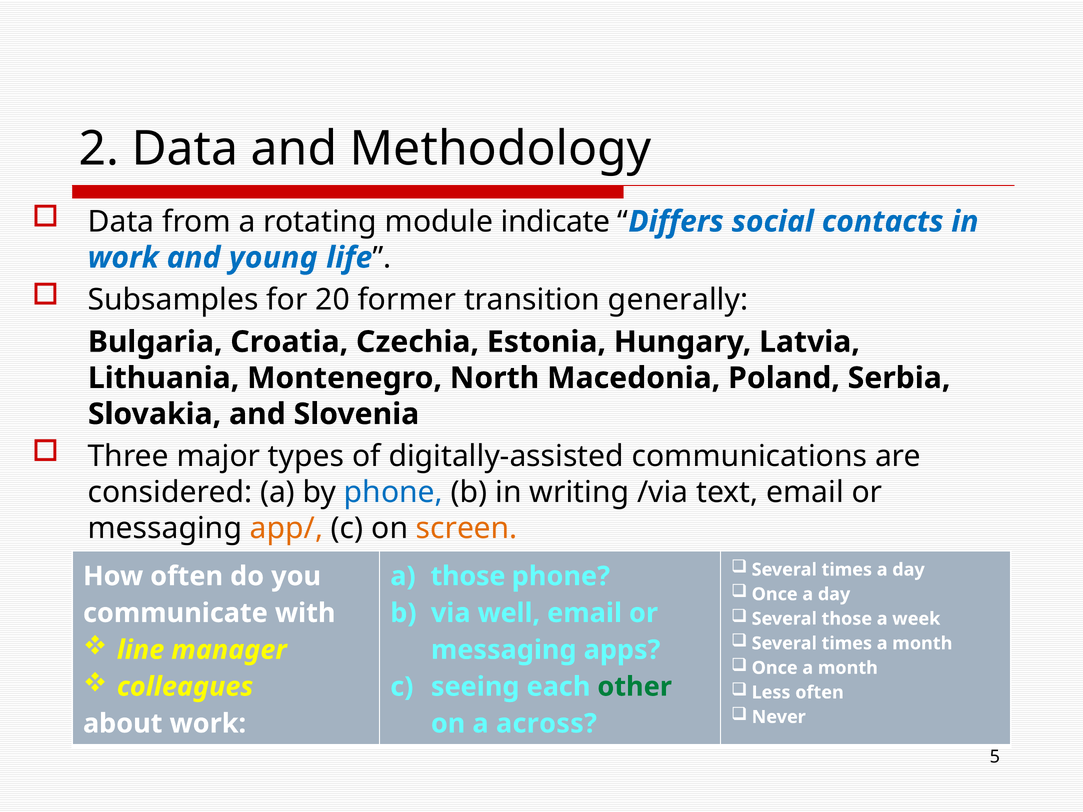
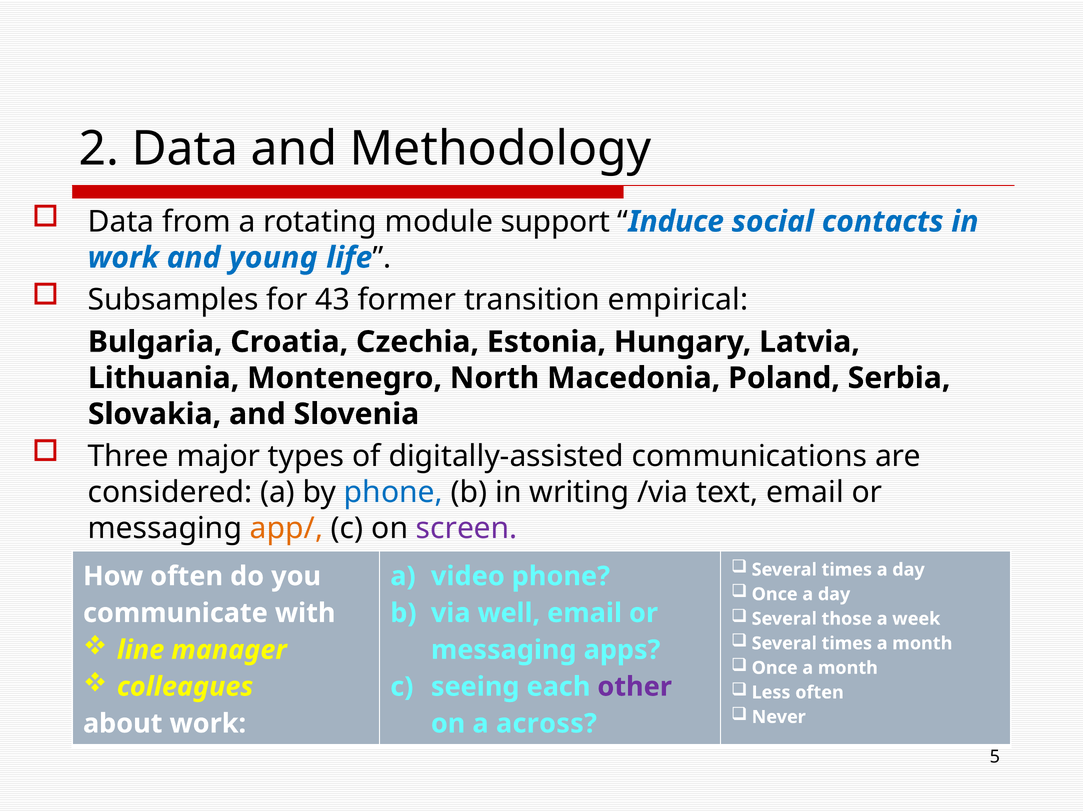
indicate: indicate -> support (555, 222)
Differs: Differs -> Induce (676, 222)
20: 20 -> 43 (332, 300)
generally: generally -> empirical (678, 300)
screen colour: orange -> purple (467, 529)
a those: those -> video (468, 576)
other colour: green -> purple (635, 687)
